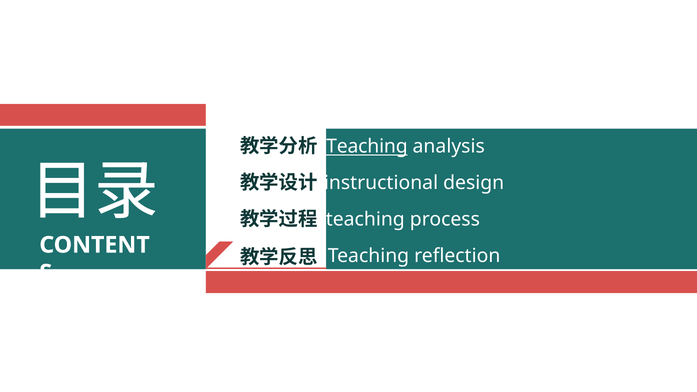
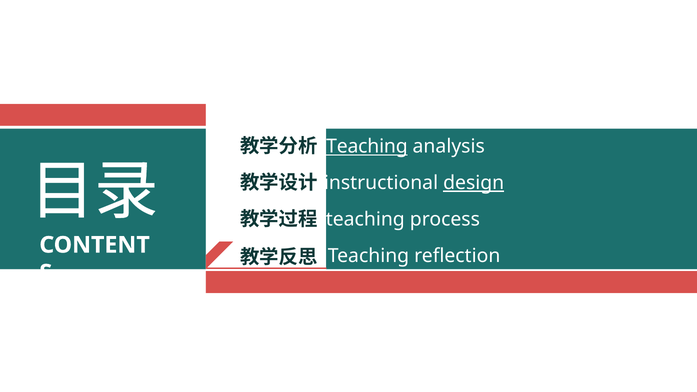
design underline: none -> present (474, 183)
